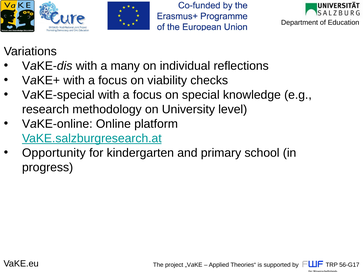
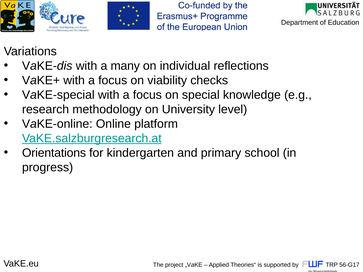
Opportunity: Opportunity -> Orientations (54, 153)
